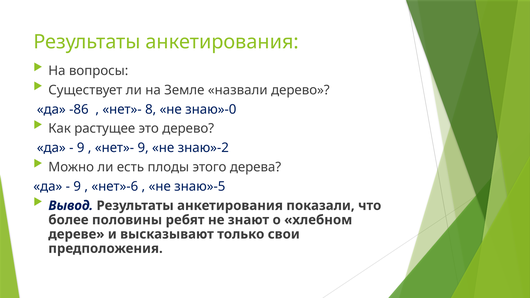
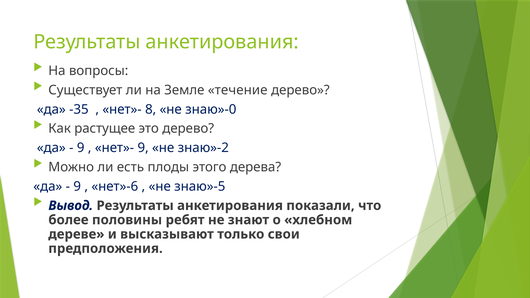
назвали: назвали -> течение (238, 90)
-86: -86 -> -35 (79, 109)
